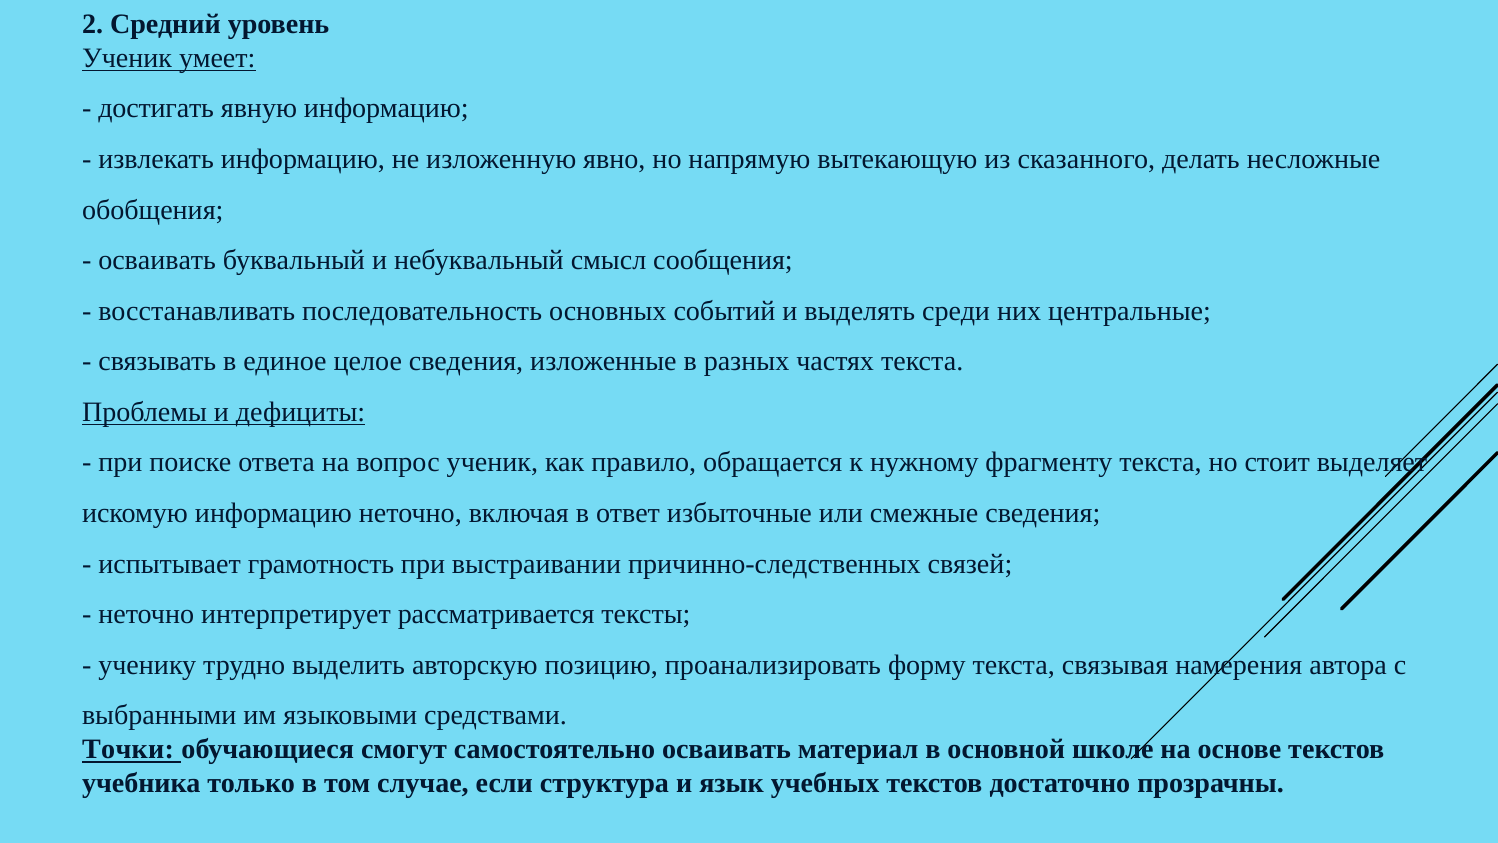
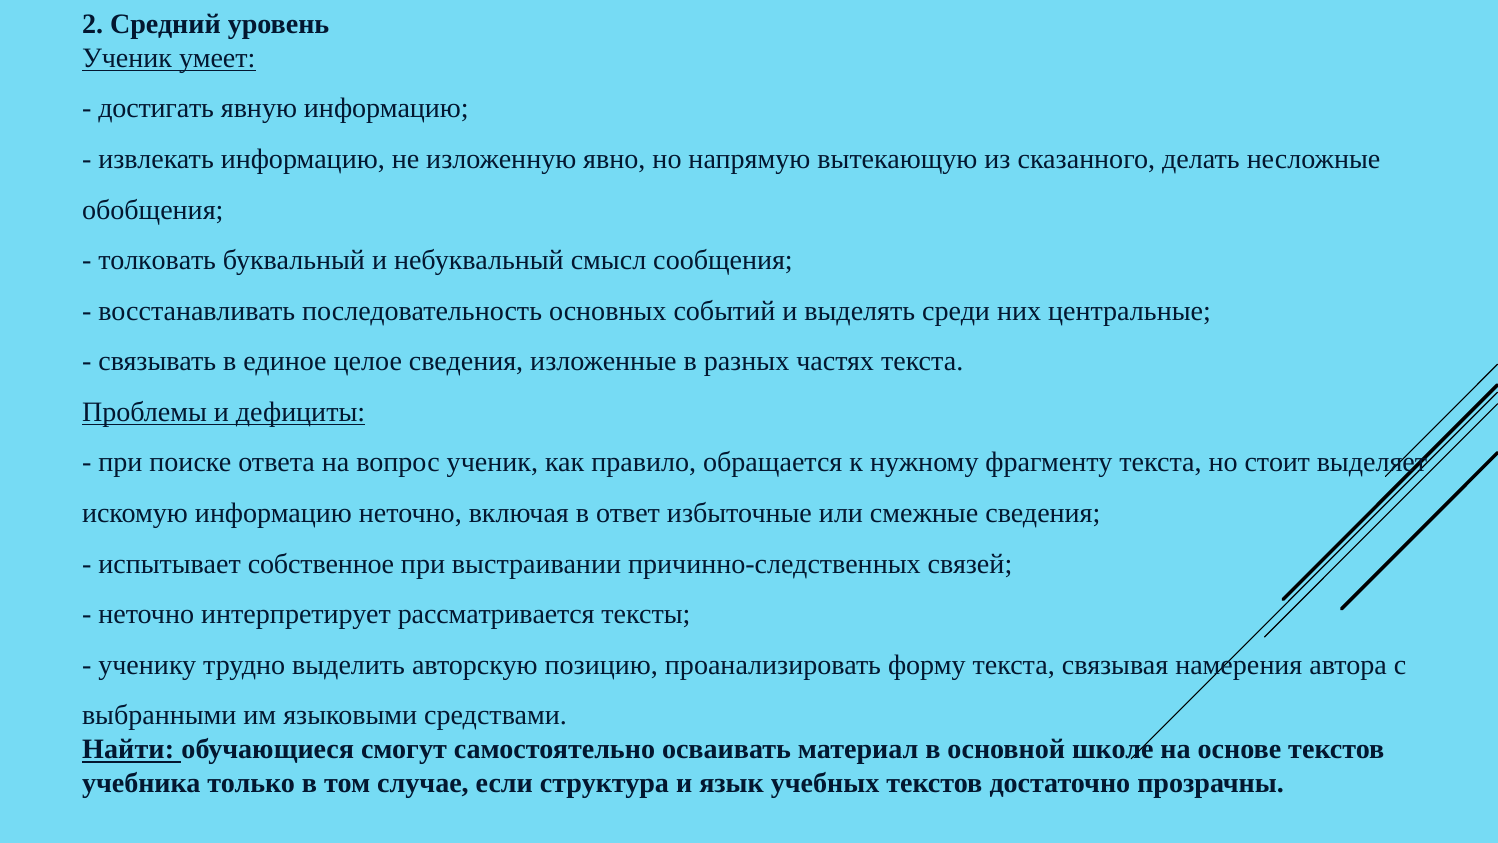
осваивать: осваивать -> толковать (157, 260)
грамотность: грамотность -> собственное (321, 564)
Точки: Точки -> Найти (128, 749)
